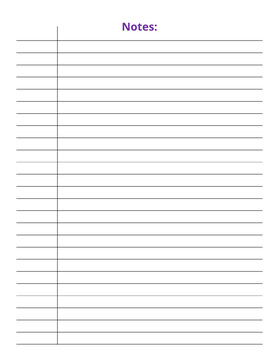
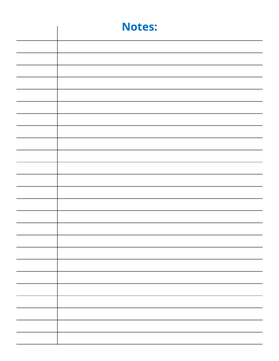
Notes colour: purple -> blue (139, 27)
